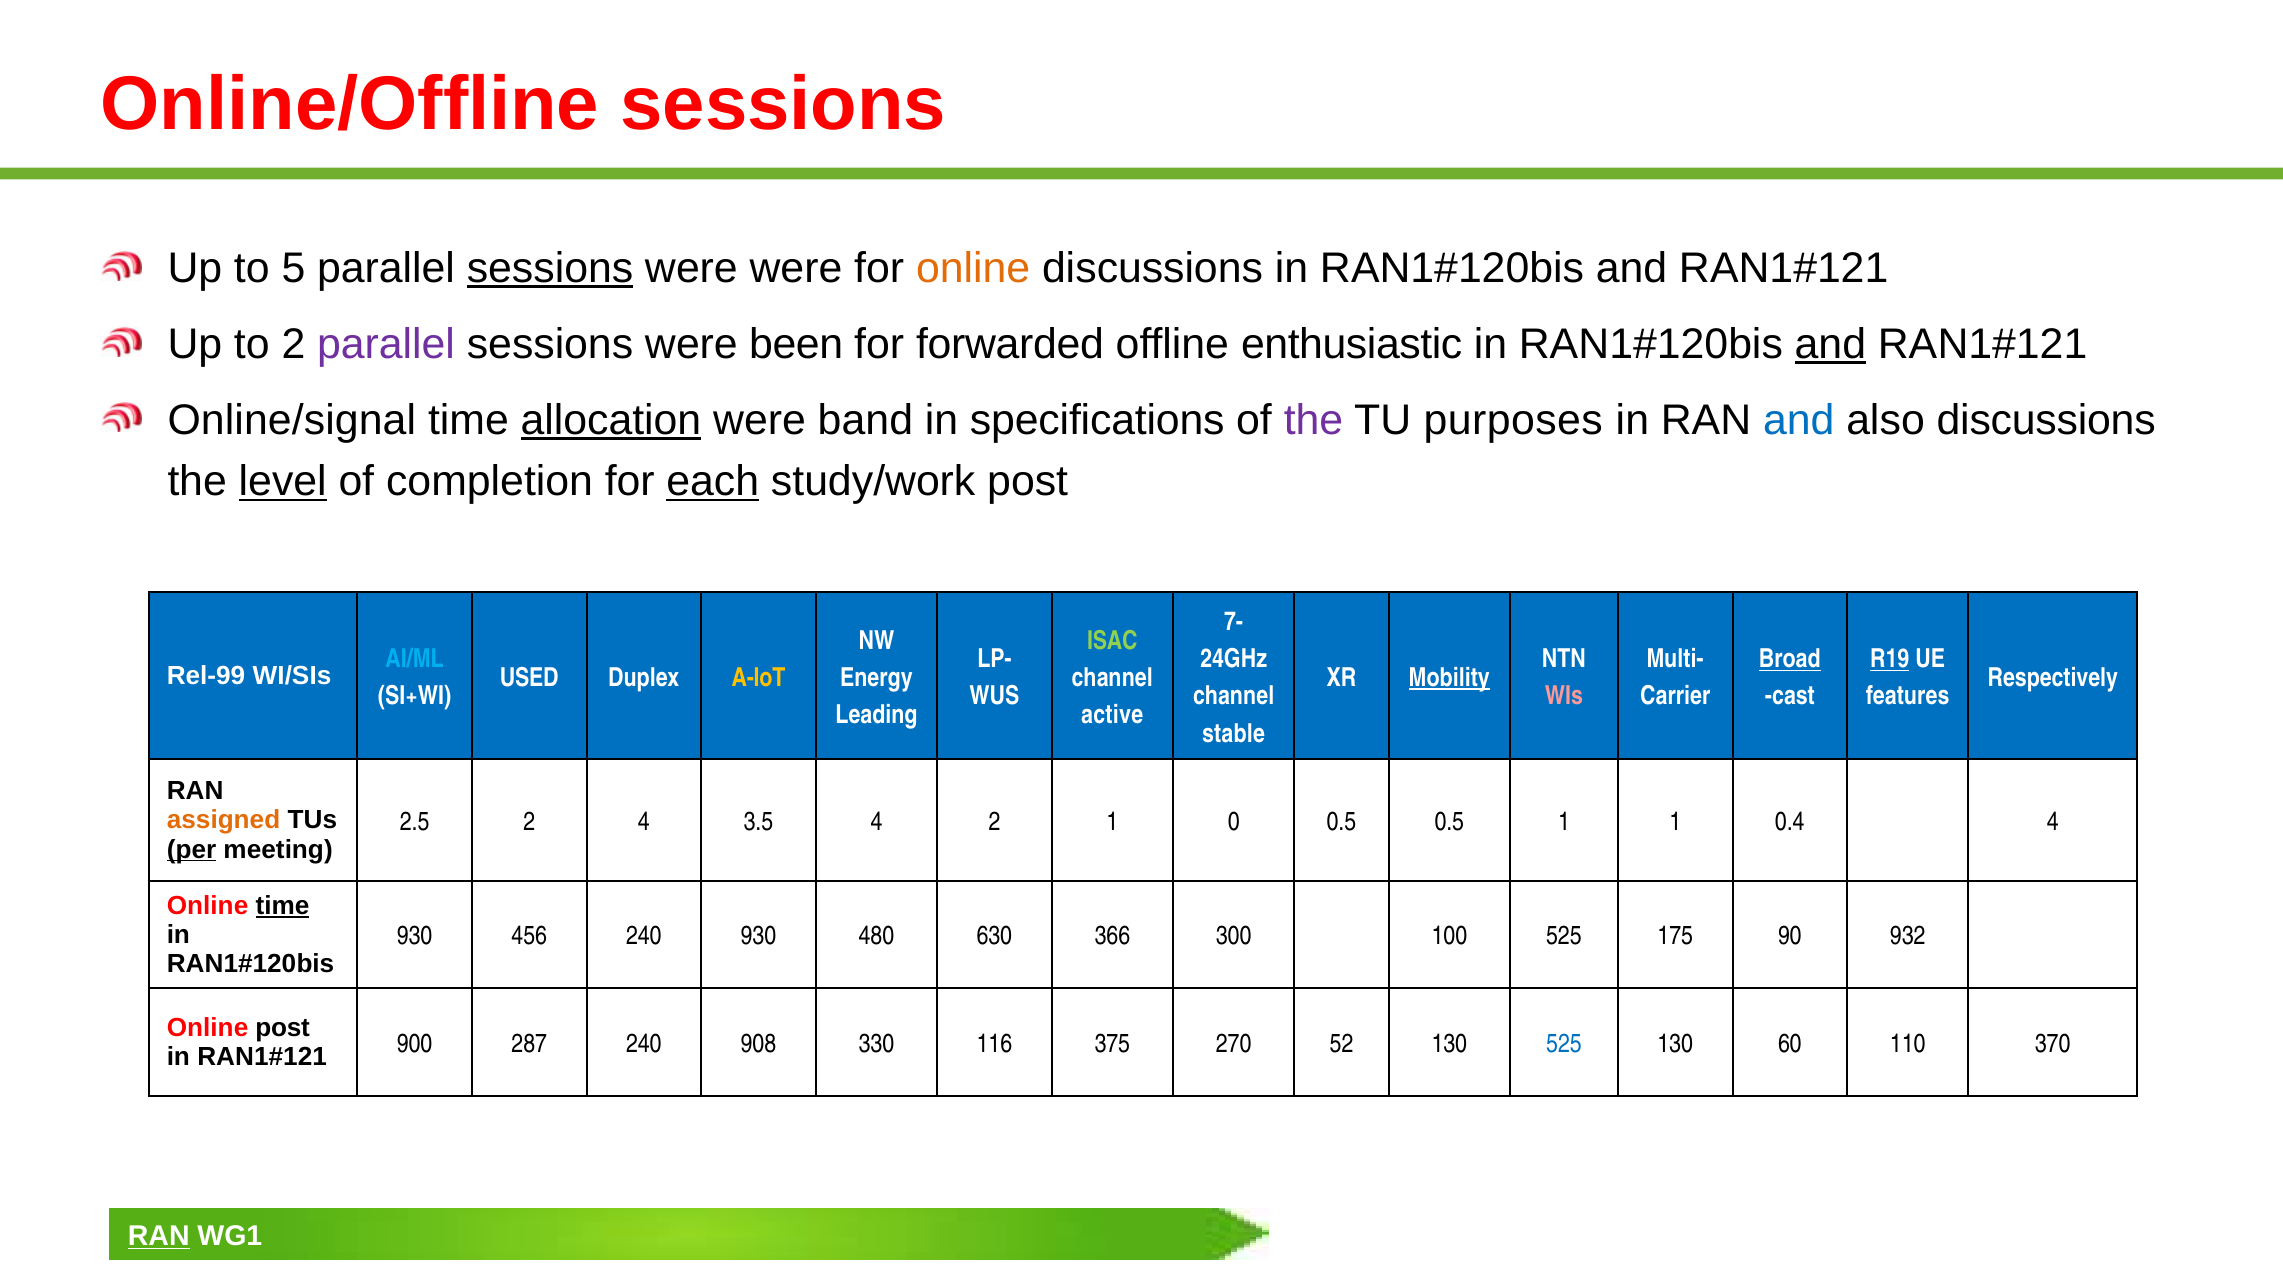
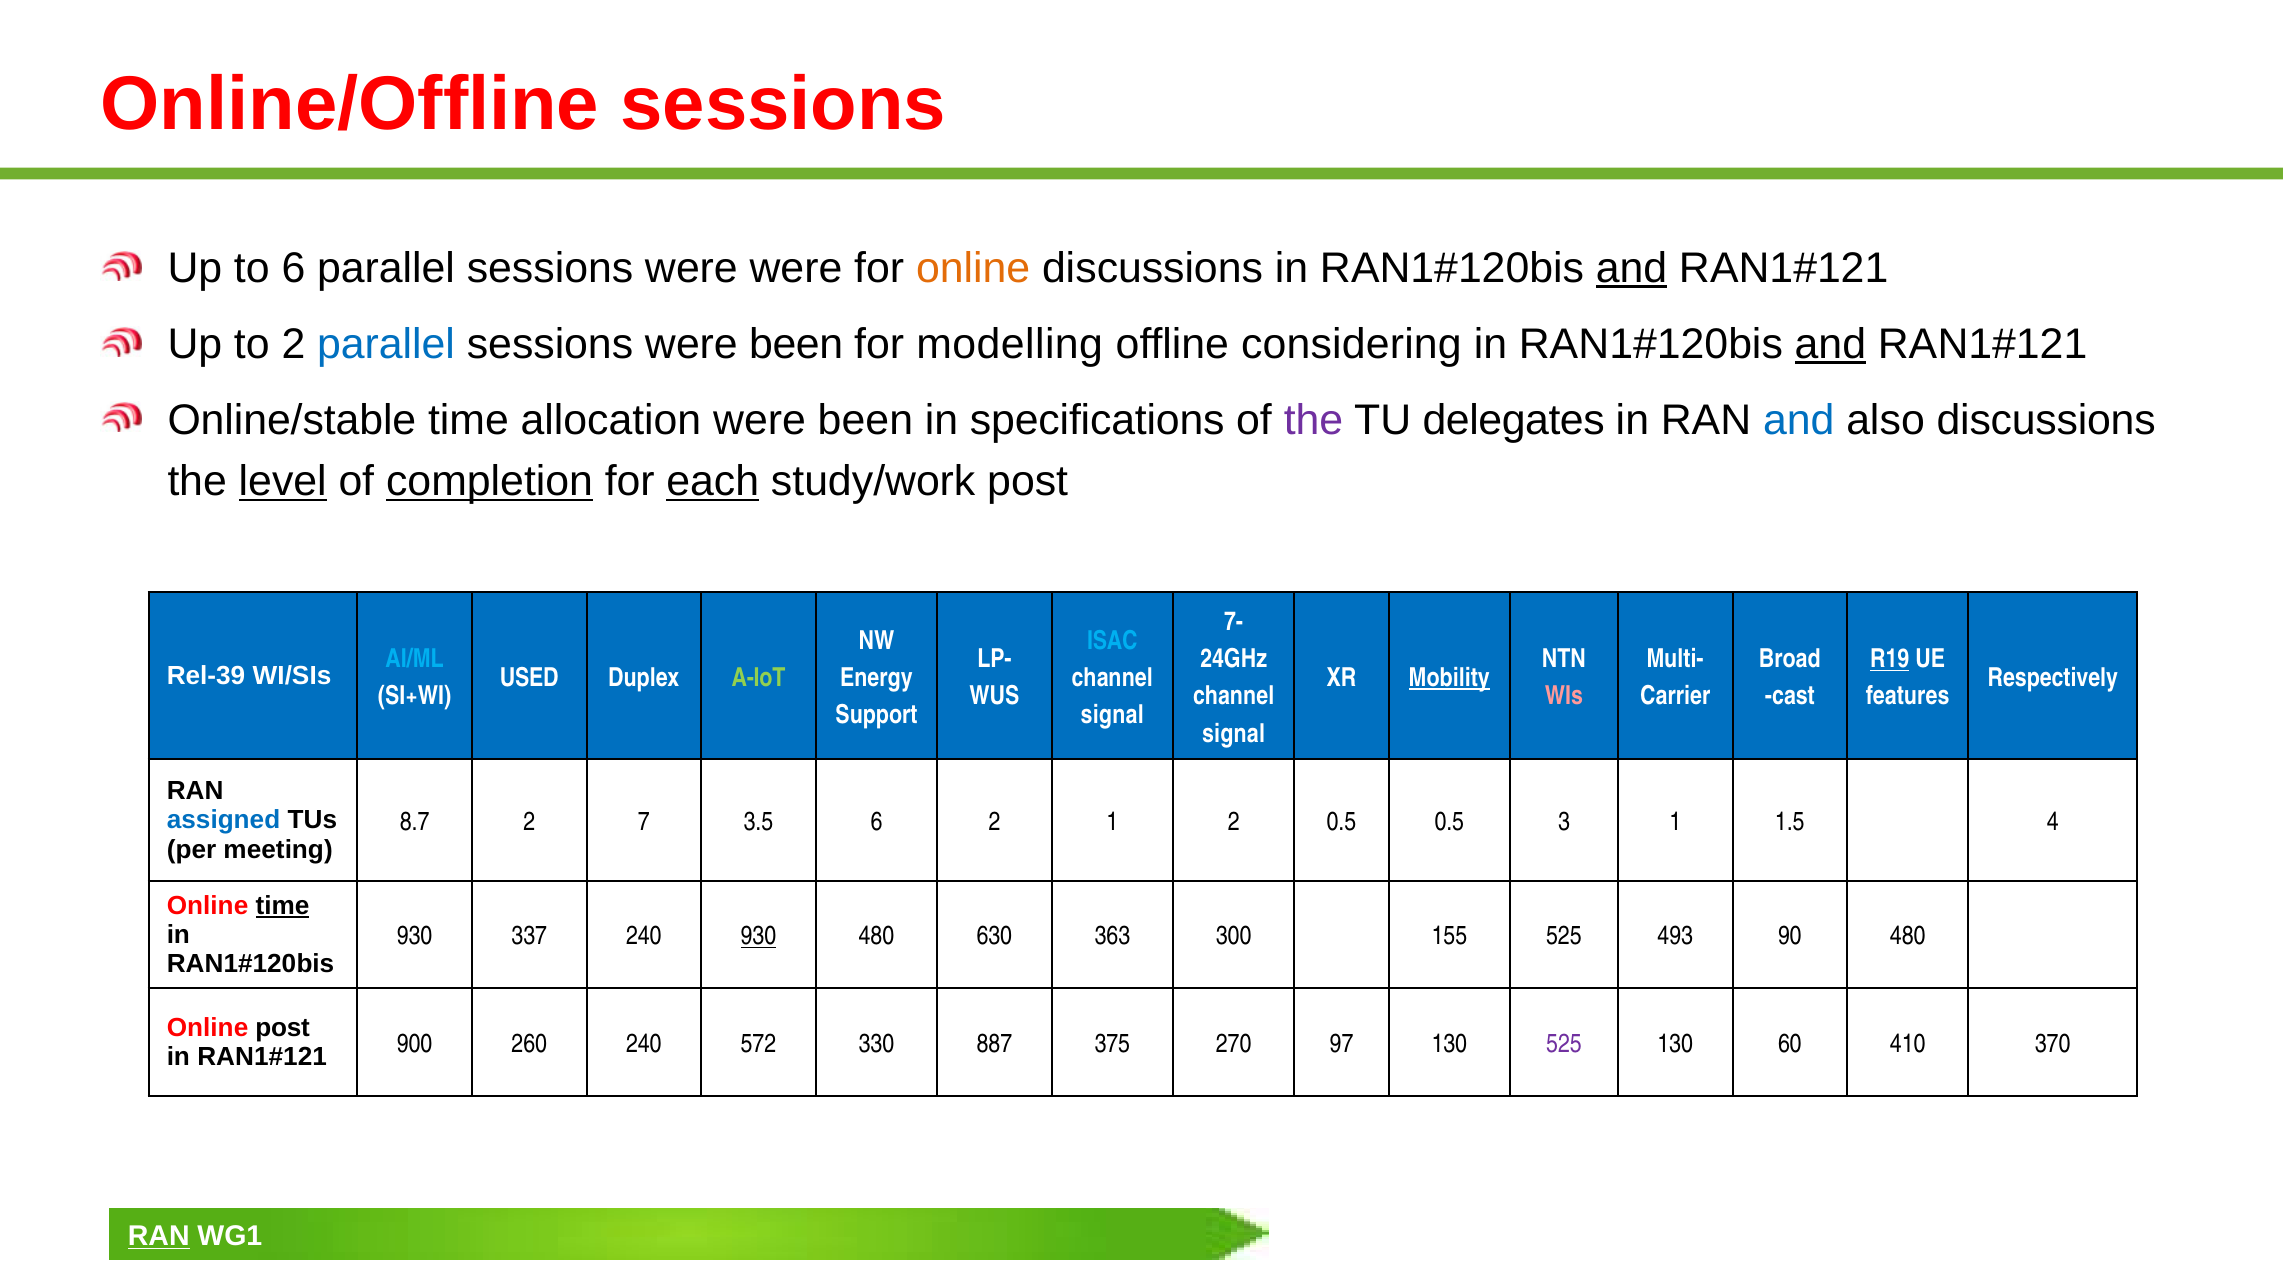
to 5: 5 -> 6 (293, 268)
sessions underline: present -> none (550, 268)
and underline: none -> present (1632, 268)
parallel colour: purple -> blue (386, 344)
forwarded: forwarded -> modelling (1010, 344)
enthusiastic: enthusiastic -> considering (1351, 344)
Online/signal: Online/signal -> Online/stable (292, 420)
allocation underline: present -> none (611, 420)
band: band -> been (865, 420)
purposes: purposes -> delegates (1514, 420)
completion underline: none -> present (490, 482)
ISAC colour: light green -> light blue (1112, 641)
Broad underline: present -> none (1790, 659)
Rel-99: Rel-99 -> Rel-39 (206, 676)
A-IoT colour: yellow -> light green (759, 678)
Leading: Leading -> Support (877, 715)
active: active -> signal (1112, 715)
stable: stable -> signal (1234, 733)
assigned colour: orange -> blue (224, 820)
2.5: 2.5 -> 8.7 (415, 822)
2 4: 4 -> 7 (644, 822)
3.5 4: 4 -> 6 (877, 822)
1 0: 0 -> 2 (1234, 822)
0.5 1: 1 -> 3 (1564, 822)
0.4: 0.4 -> 1.5 (1790, 822)
per underline: present -> none (192, 850)
456: 456 -> 337 (529, 936)
930 underline: none -> present (758, 936)
366: 366 -> 363 (1112, 936)
100: 100 -> 155 (1449, 936)
175: 175 -> 493 (1675, 936)
90 932: 932 -> 480 (1908, 936)
287: 287 -> 260 (529, 1044)
908: 908 -> 572 (758, 1044)
116: 116 -> 887 (994, 1044)
52: 52 -> 97 (1342, 1044)
525 colour: blue -> purple (1564, 1044)
110: 110 -> 410 (1908, 1044)
